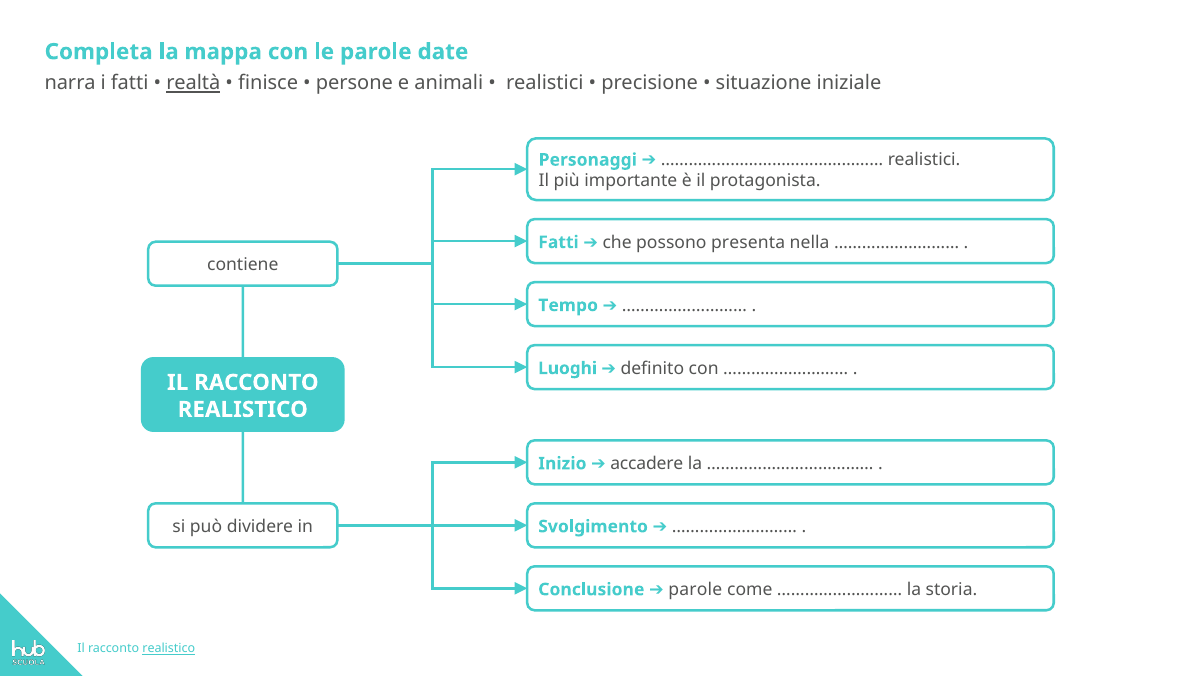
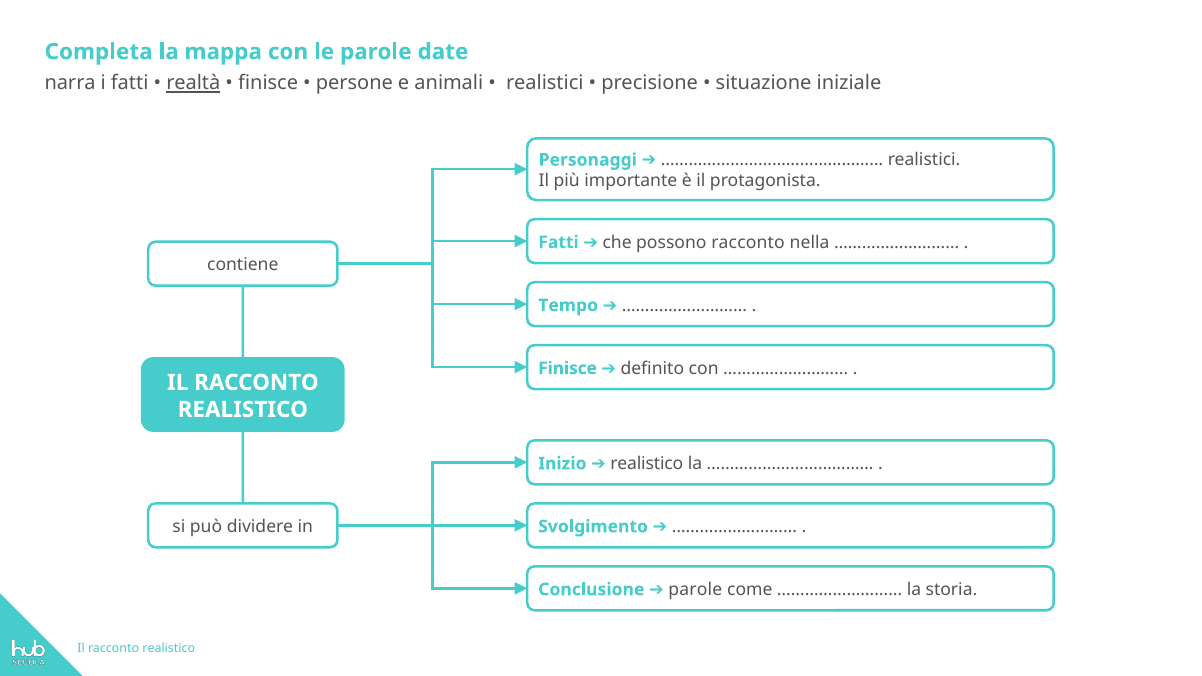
possono presenta: presenta -> racconto (748, 242)
Luoghi: Luoghi -> Finisce (568, 368)
accadere: accadere -> realistico (647, 464)
realistico underline: present -> none (169, 649)
